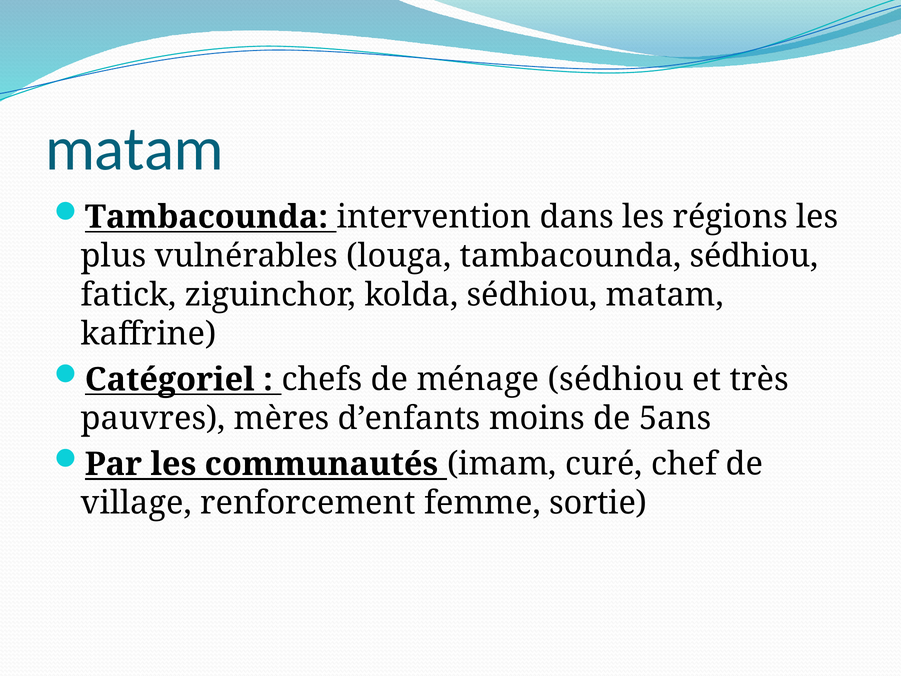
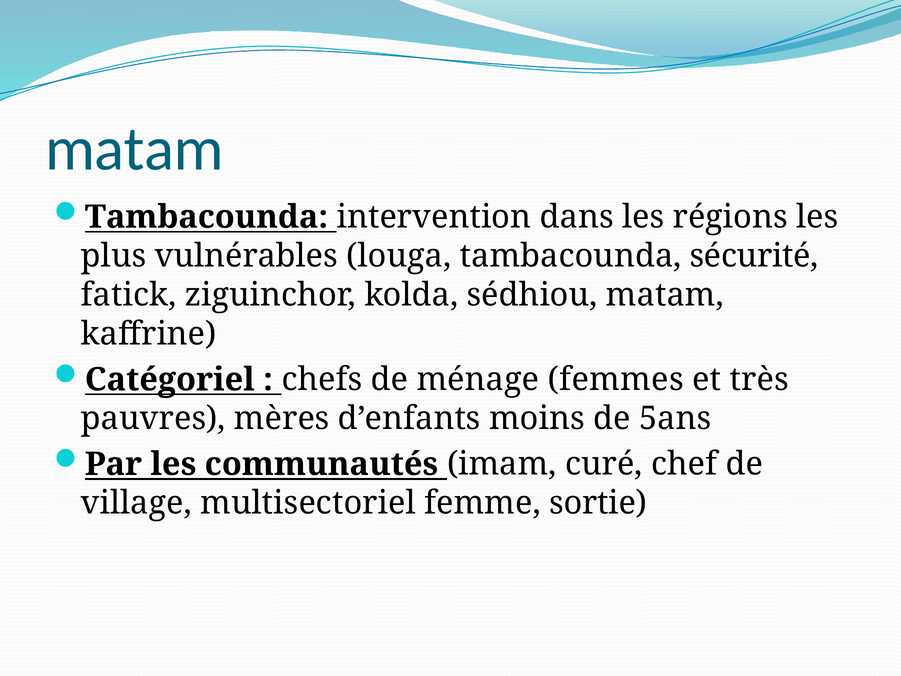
tambacounda sédhiou: sédhiou -> sécurité (754, 256)
ménage sédhiou: sédhiou -> femmes (616, 379)
renforcement: renforcement -> multisectoriel (308, 503)
